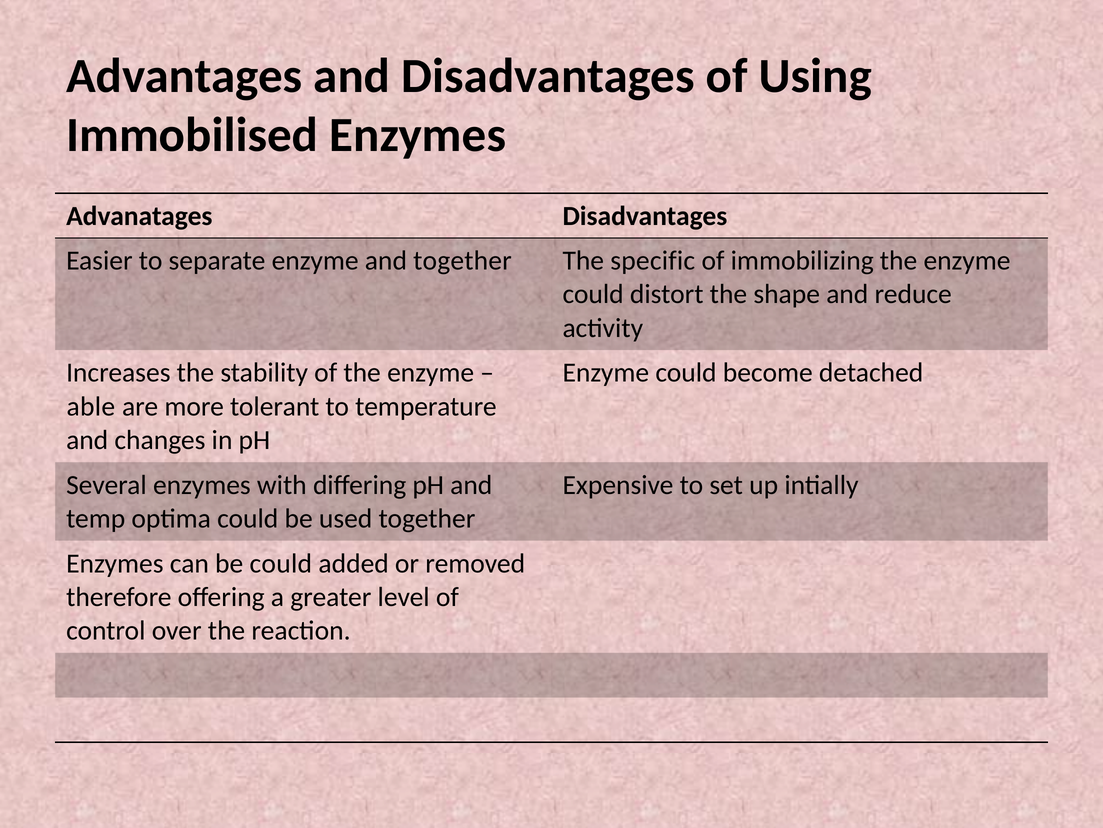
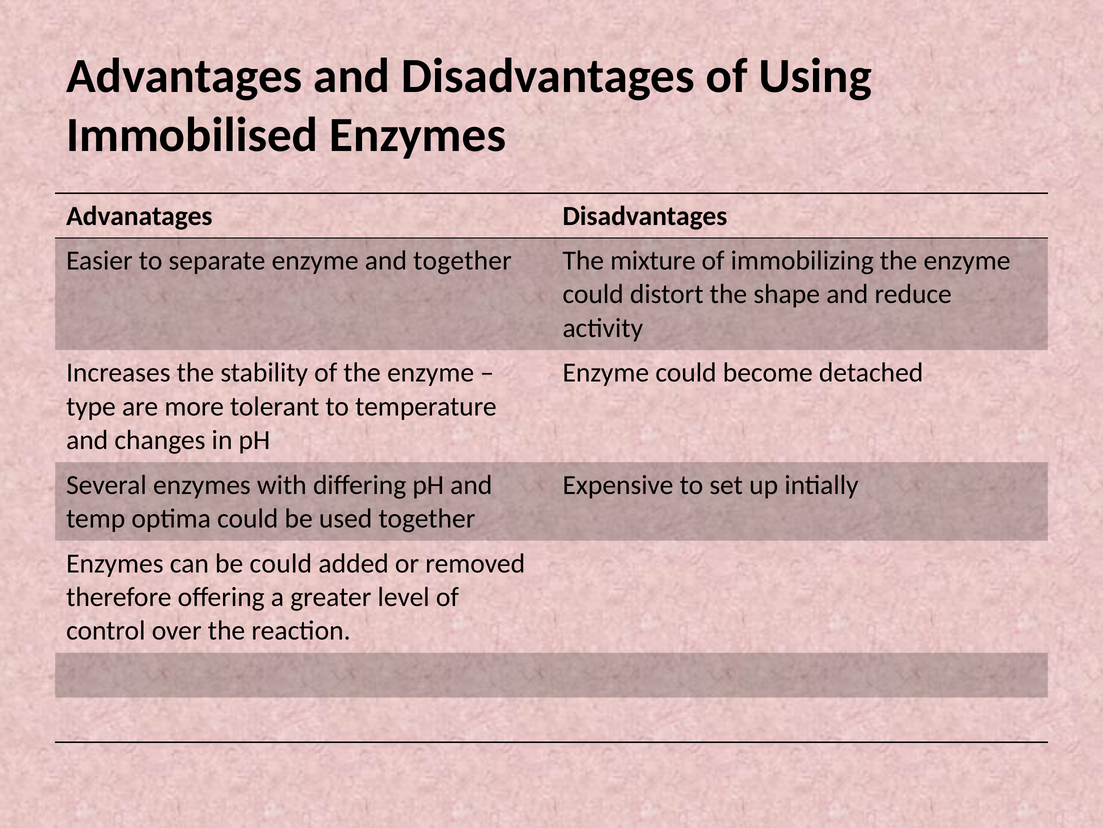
specific: specific -> mixture (653, 260)
able: able -> type (91, 406)
